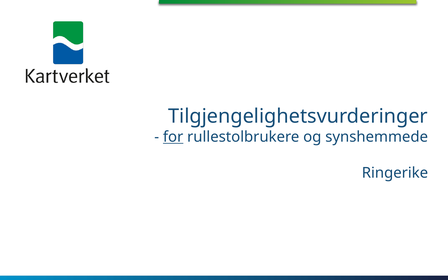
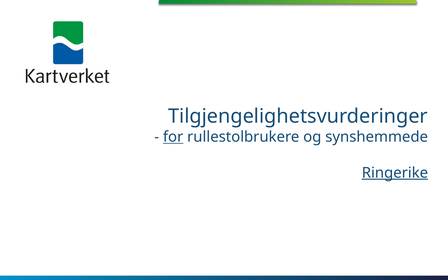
Ringerike underline: none -> present (395, 173)
